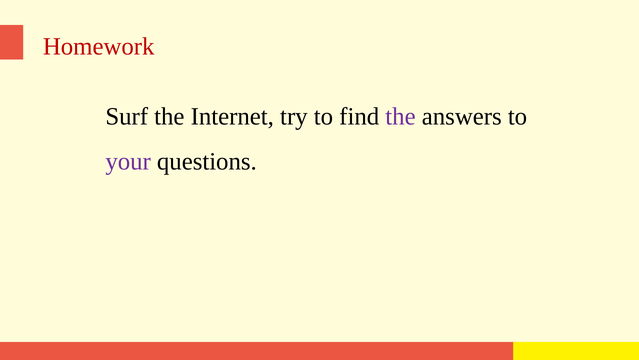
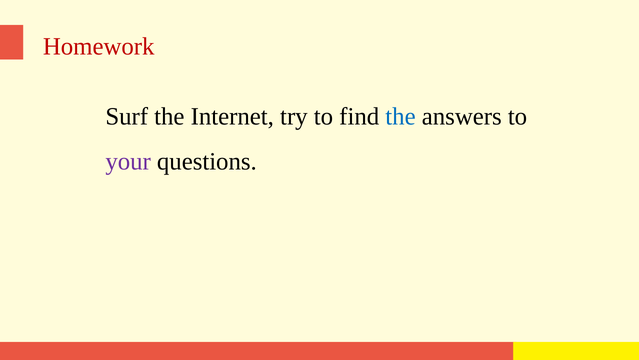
the colour: purple -> blue (400, 117)
